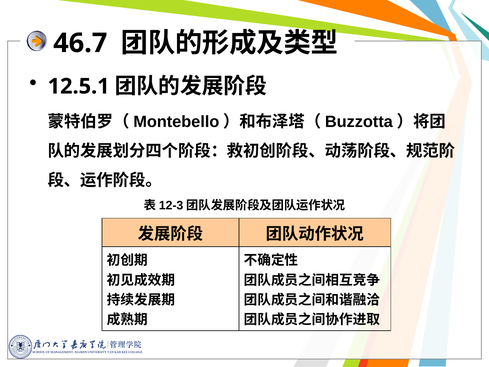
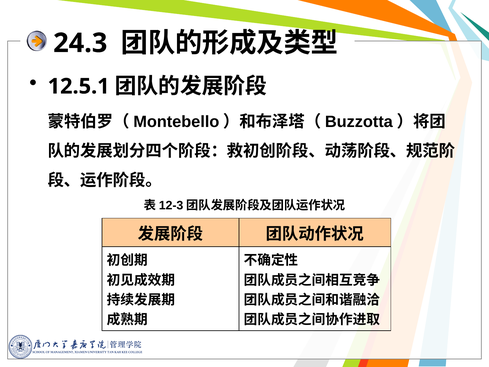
46.7: 46.7 -> 24.3 (80, 43)
